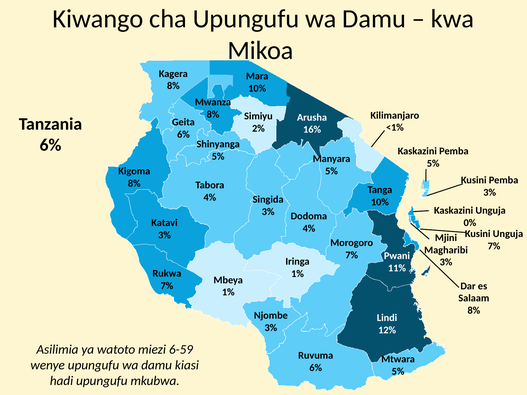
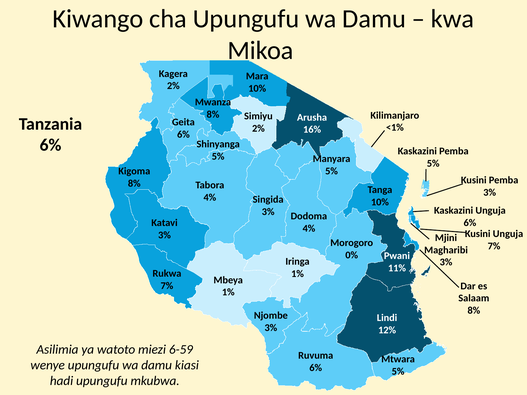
8%: 8% -> 2% (173, 86)
0%: 0% -> 6% (470, 223)
7%: 7% -> 0% (352, 255)
